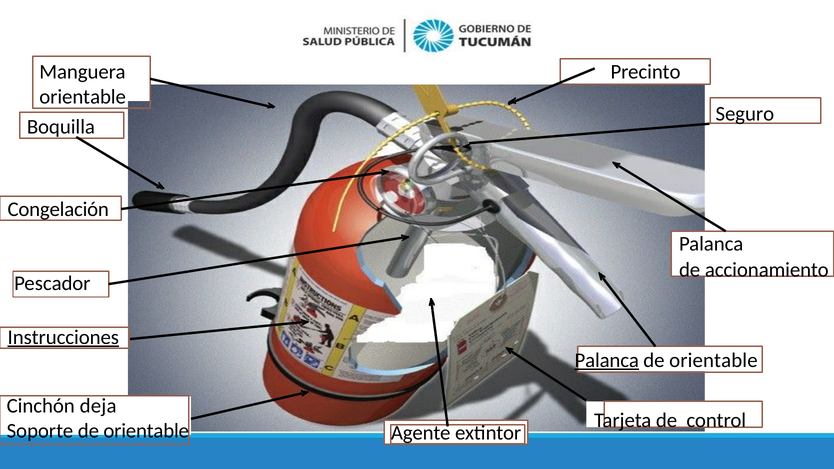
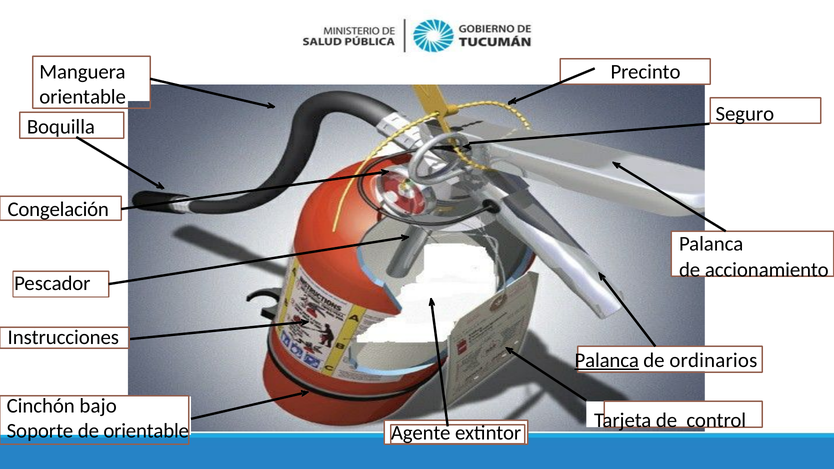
Instrucciones underline: present -> none (63, 337)
orientable: orientable -> ordinarios (713, 360)
deja: deja -> bajo (98, 406)
